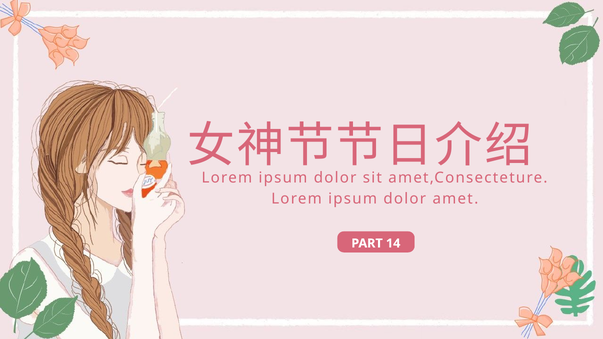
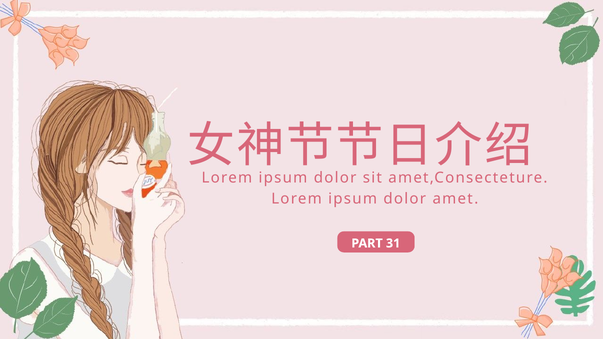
14: 14 -> 31 (393, 243)
